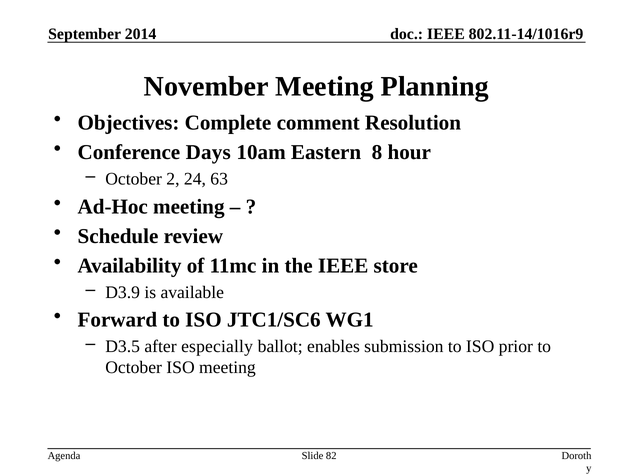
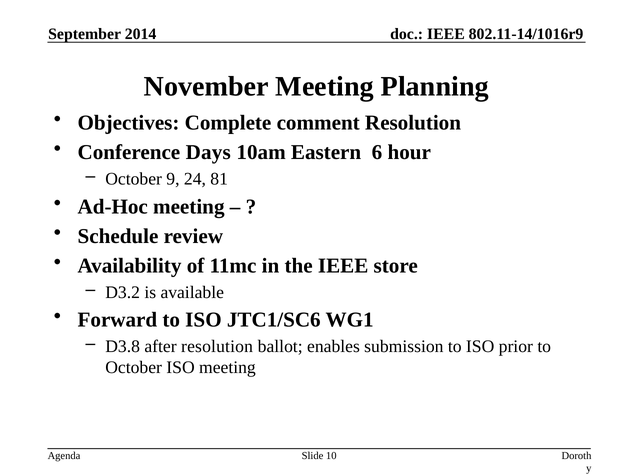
8: 8 -> 6 (377, 152)
2: 2 -> 9 (173, 179)
63: 63 -> 81 (219, 179)
D3.9: D3.9 -> D3.2 (123, 292)
D3.5: D3.5 -> D3.8 (123, 346)
after especially: especially -> resolution (217, 346)
82: 82 -> 10 (331, 455)
